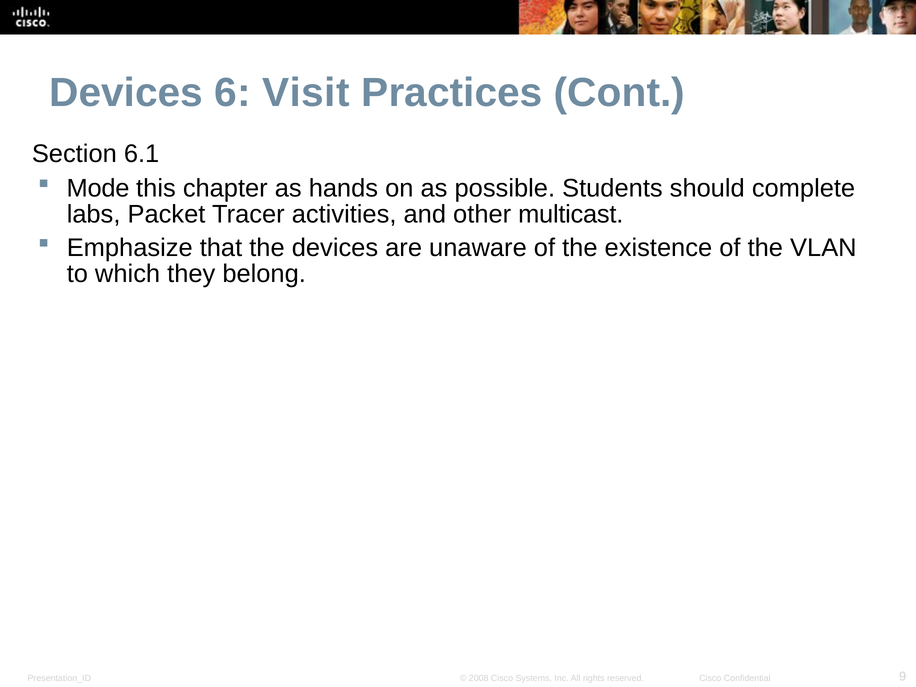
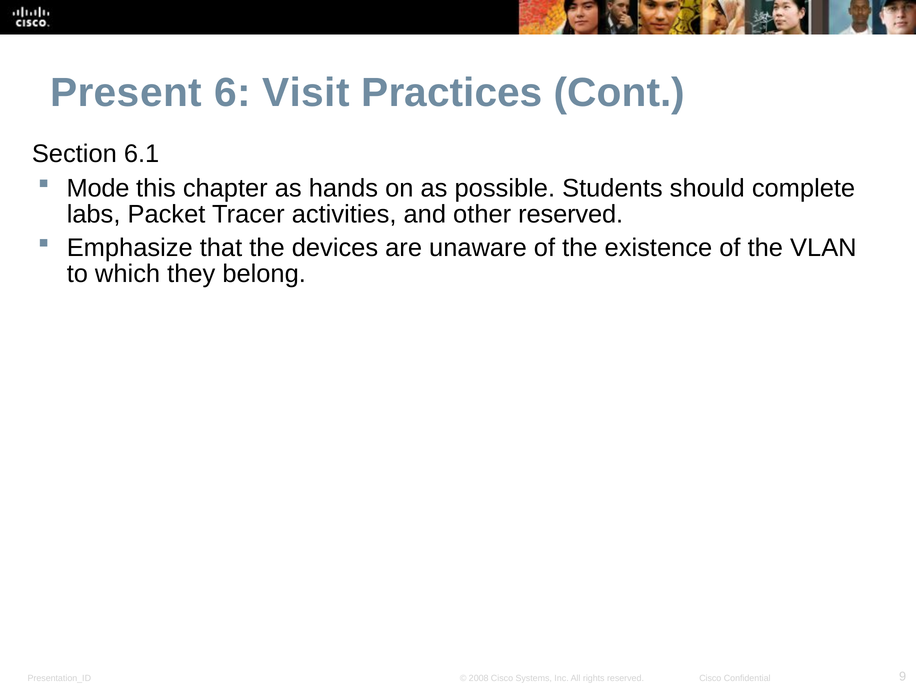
Devices: Devices -> Present (126, 93)
other multicast: multicast -> reserved (571, 214)
